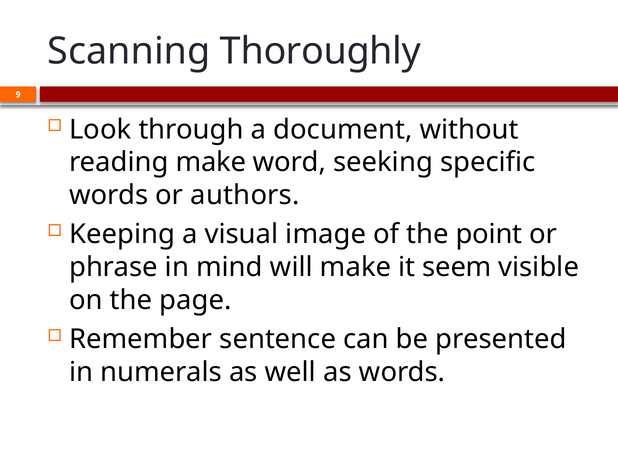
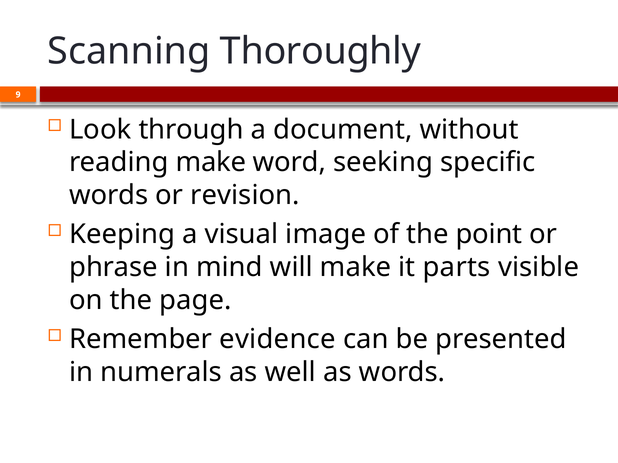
authors: authors -> revision (245, 196)
seem: seem -> parts (457, 267)
sentence: sentence -> evidence (278, 339)
